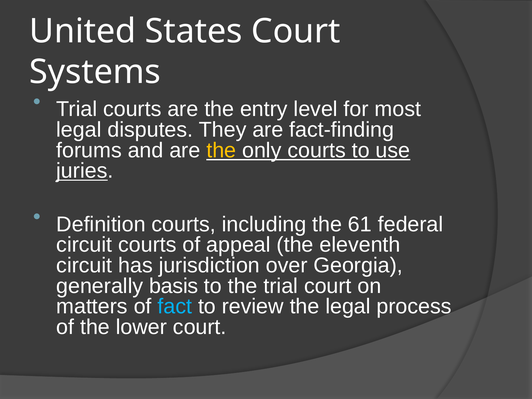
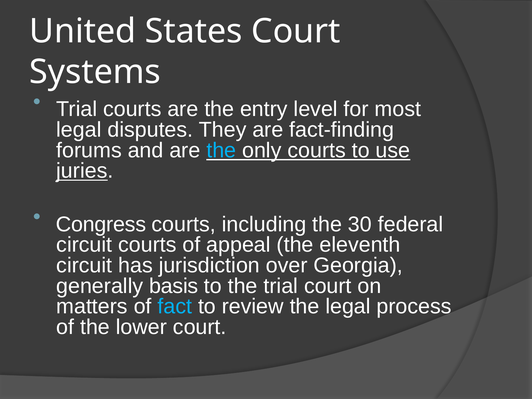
the colour: yellow -> light blue (221, 150)
Definition: Definition -> Congress (101, 224)
61: 61 -> 30 (360, 224)
